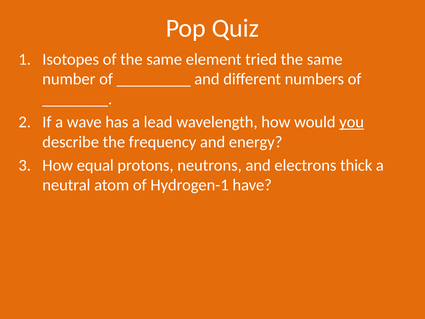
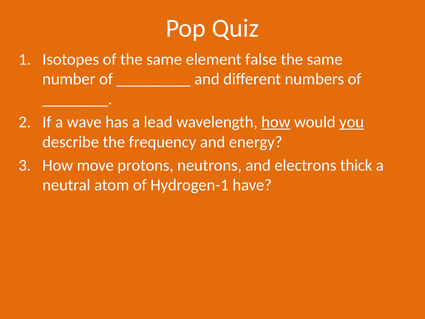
tried: tried -> false (261, 59)
how underline: none -> present (276, 122)
equal: equal -> move (95, 165)
